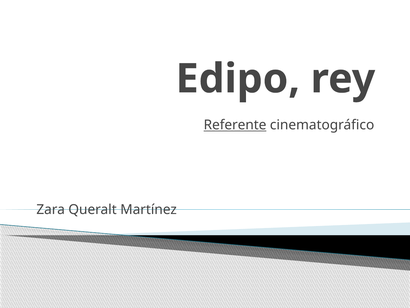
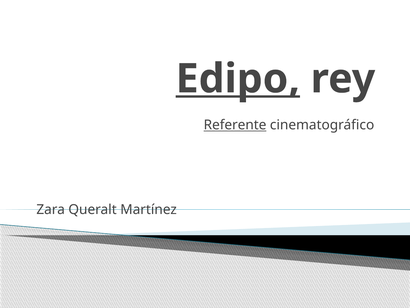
Edipo underline: none -> present (238, 79)
